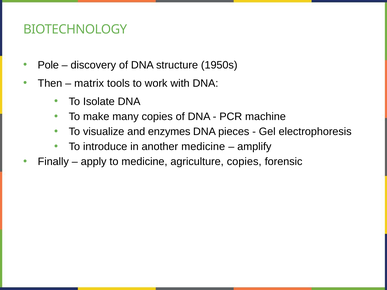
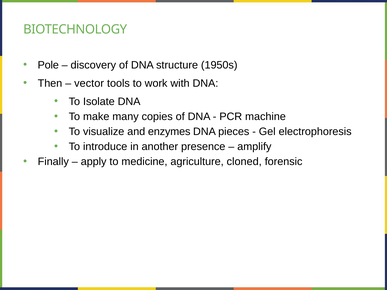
matrix: matrix -> vector (89, 83)
another medicine: medicine -> presence (203, 147)
agriculture copies: copies -> cloned (244, 162)
